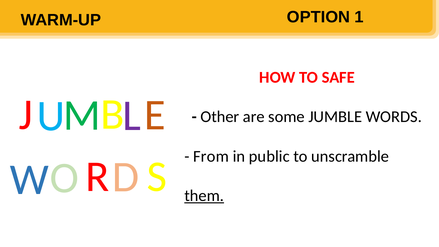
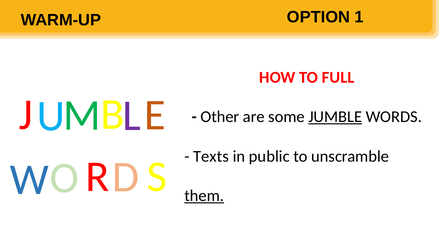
SAFE: SAFE -> FULL (338, 77)
JUMBLE underline: none -> present (335, 117)
From: From -> Texts (211, 156)
